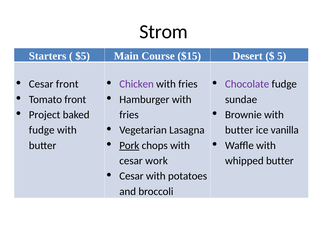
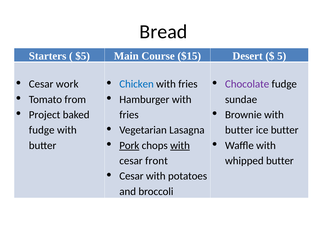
Strom: Strom -> Bread (163, 32)
Cesar front: front -> work (67, 84)
Chicken colour: purple -> blue (137, 84)
Tomato front: front -> from (75, 99)
ice vanilla: vanilla -> butter (285, 130)
with underline: none -> present (180, 145)
work: work -> front (156, 160)
